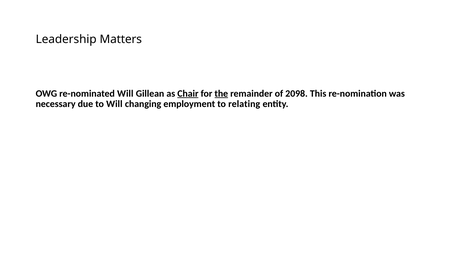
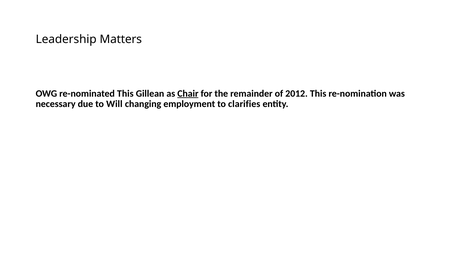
re-nominated Will: Will -> This (125, 94)
the underline: present -> none (221, 94)
2098: 2098 -> 2012 (297, 94)
relating: relating -> clarifies (244, 104)
